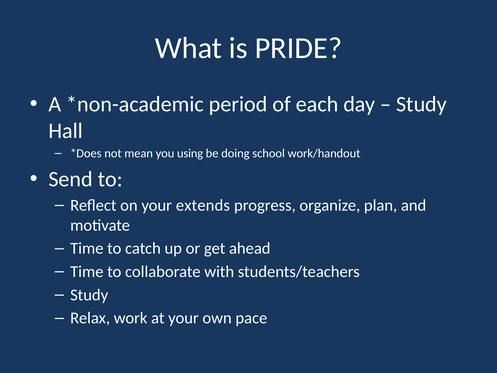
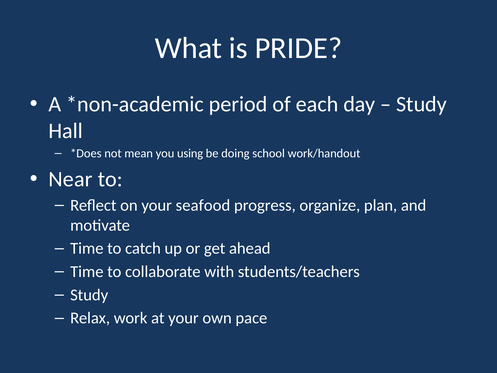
Send: Send -> Near (71, 179)
extends: extends -> seafood (203, 205)
